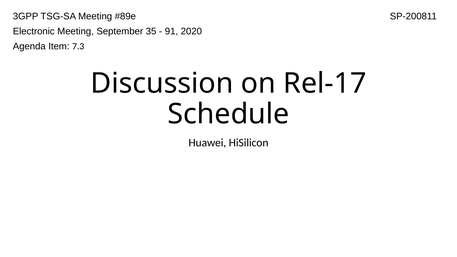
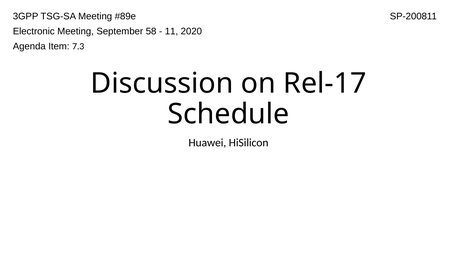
35: 35 -> 58 (151, 31)
91: 91 -> 11 (171, 31)
